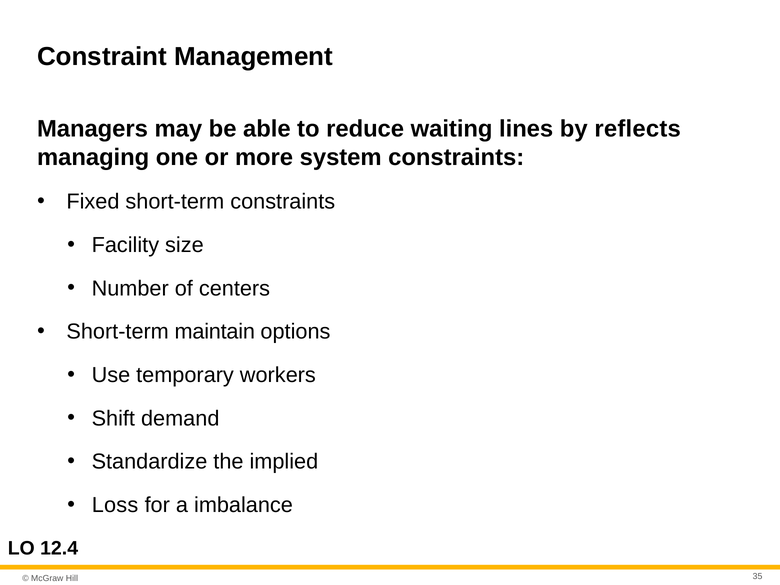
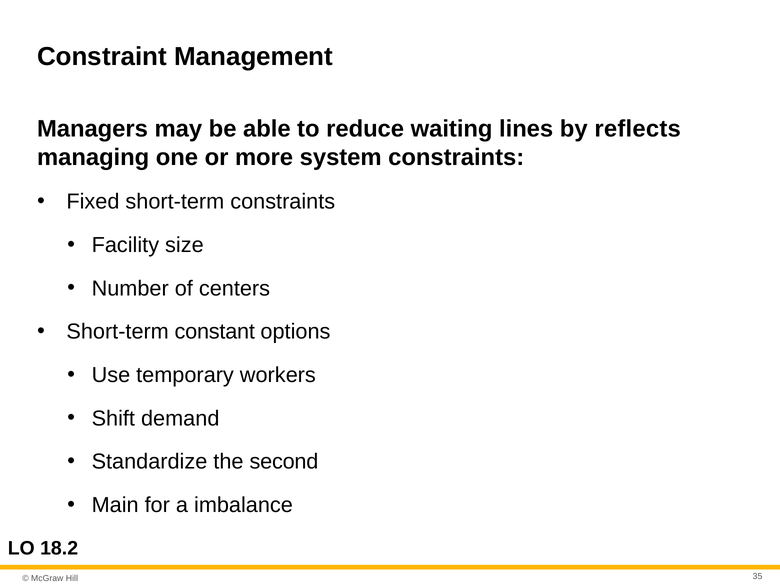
maintain: maintain -> constant (215, 332)
implied: implied -> second (284, 462)
Loss: Loss -> Main (115, 505)
12.4: 12.4 -> 18.2 (59, 548)
